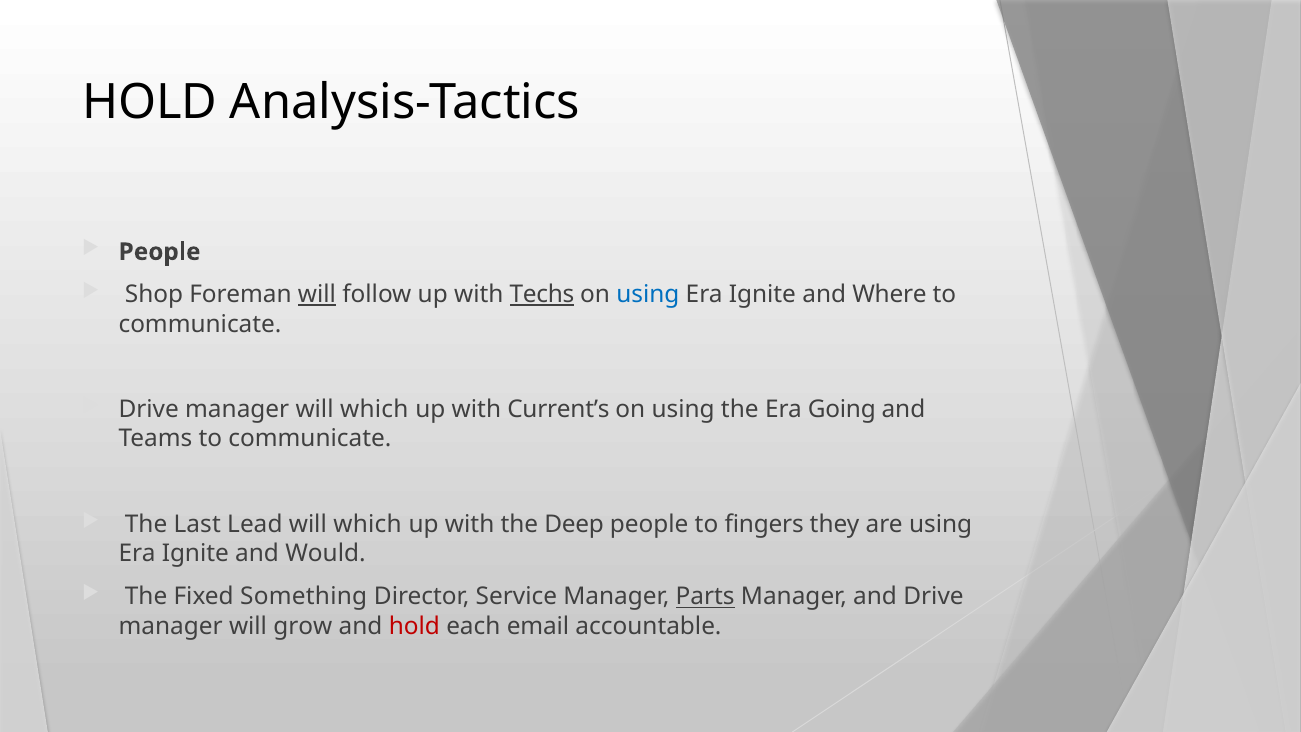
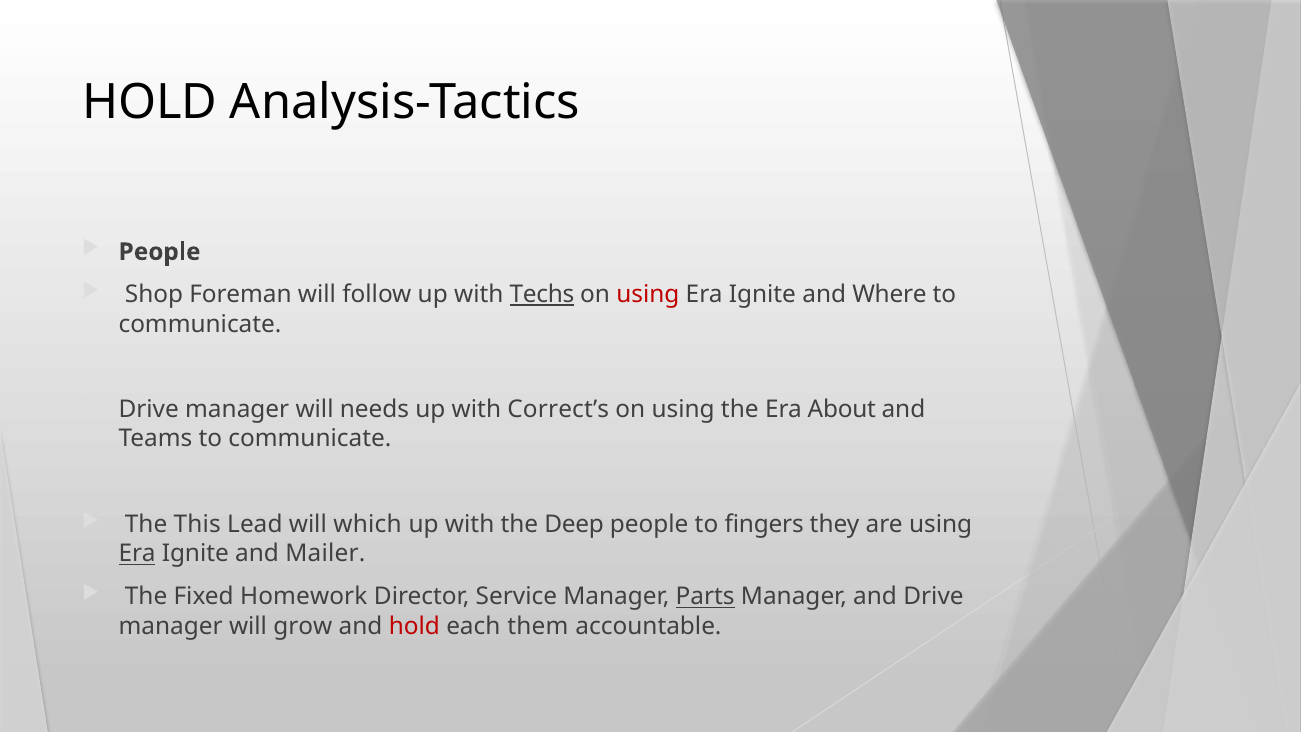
will underline: present -> none (317, 295)
using colour: blue -> red (648, 295)
manager will which: which -> needs (374, 410)
Current’s: Current’s -> Correct’s (558, 410)
Going: Going -> About (842, 410)
Last: Last -> This (197, 524)
Era underline: none -> present (137, 554)
Would: Would -> Mailer (325, 554)
Something: Something -> Homework (304, 597)
email: email -> them (538, 626)
